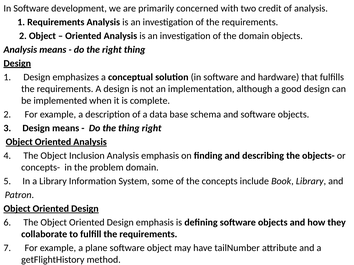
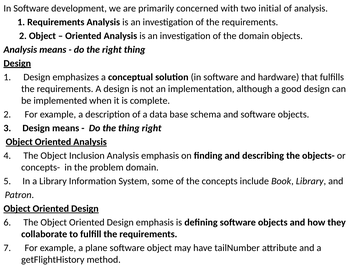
credit: credit -> initial (270, 8)
